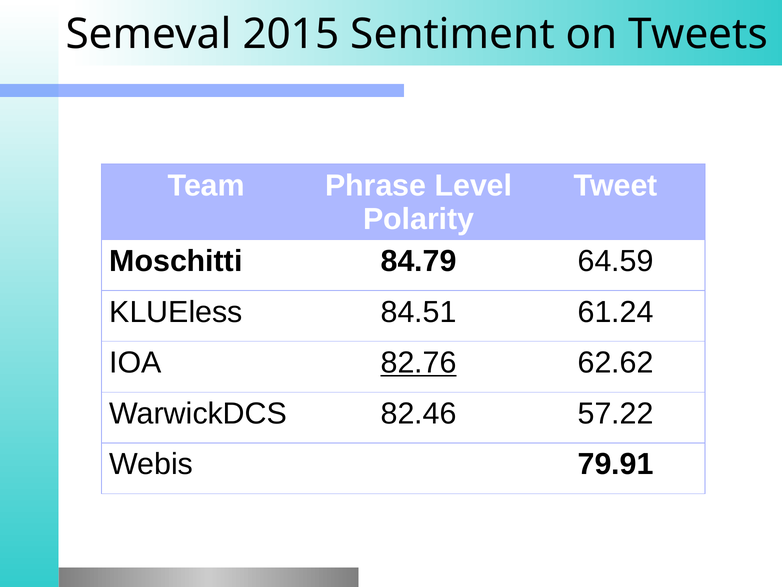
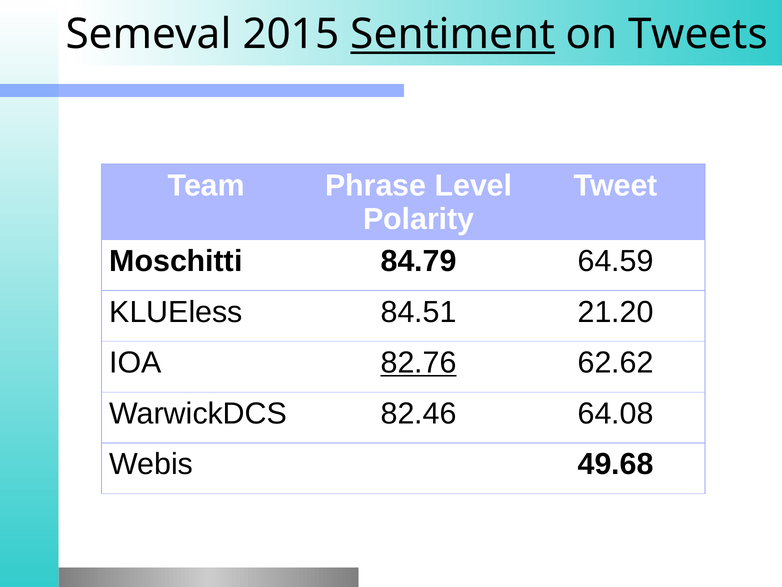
Sentiment underline: none -> present (453, 34)
61.24: 61.24 -> 21.20 (616, 312)
57.22: 57.22 -> 64.08 (616, 413)
79.91: 79.91 -> 49.68 (616, 464)
